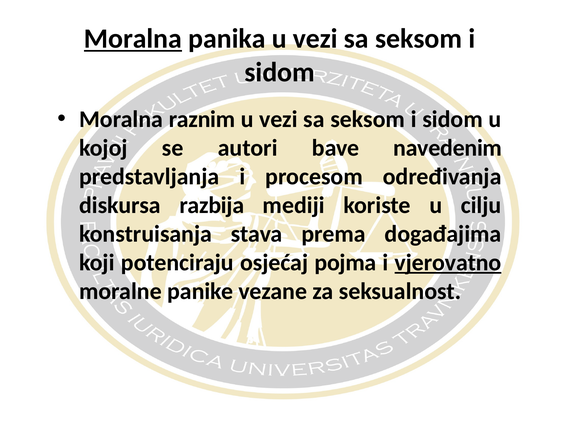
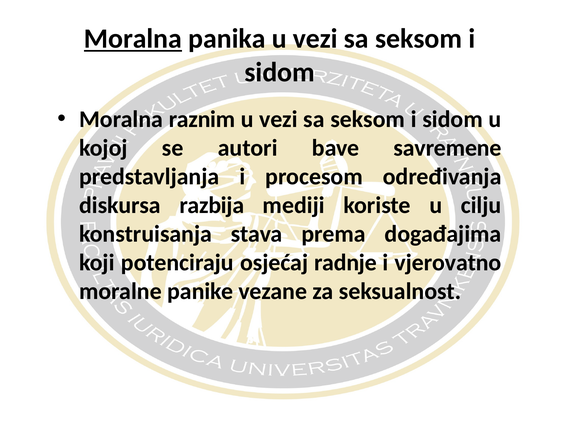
navedenim: navedenim -> savremene (448, 148)
pojma: pojma -> radnje (345, 262)
vjerovatno underline: present -> none (448, 262)
